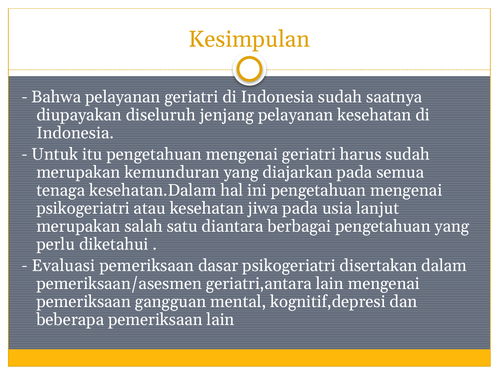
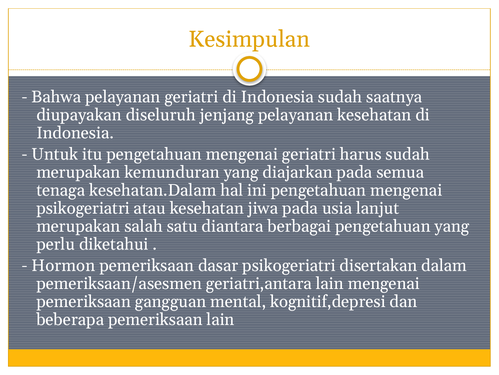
Evaluasi: Evaluasi -> Hormon (63, 265)
